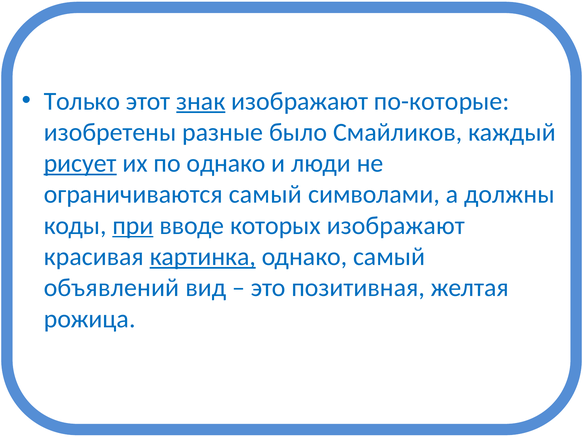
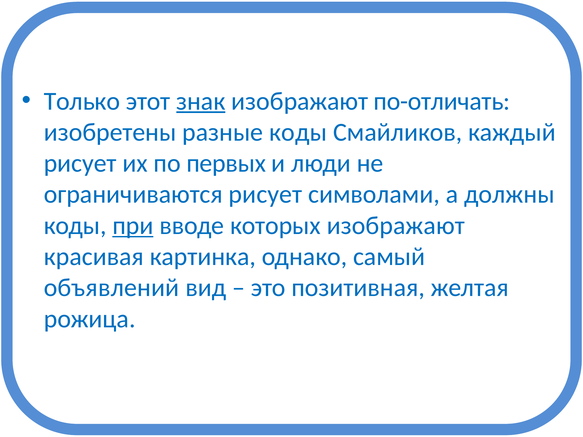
по-которые: по-которые -> по-отличать (442, 101)
разные было: было -> коды (298, 132)
рисует underline: present -> none (80, 163)
по однако: однако -> первых (226, 163)
ограничиваются самый: самый -> рисует (265, 195)
картинка underline: present -> none (203, 257)
